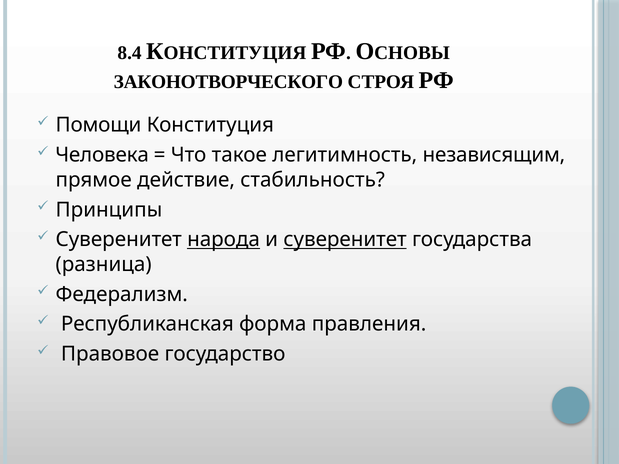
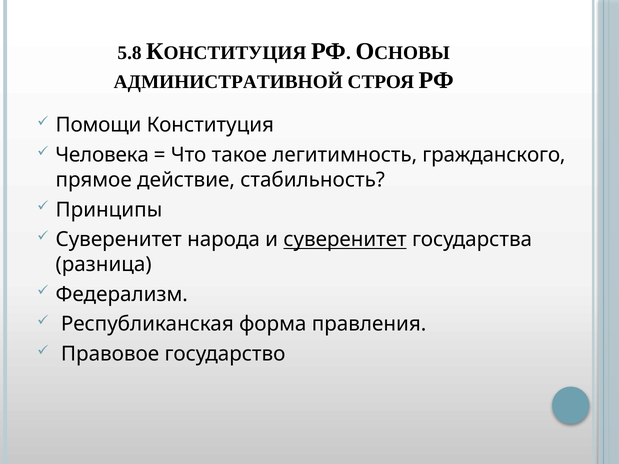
8.4: 8.4 -> 5.8 (130, 53)
ЗАКОНОТВОРЧЕСКОГО: ЗАКОНОТВОРЧЕСКОГО -> АДМИНИСТРАТИВНОЙ (228, 82)
независящим: независящим -> гражданского (494, 155)
народа underline: present -> none (224, 240)
